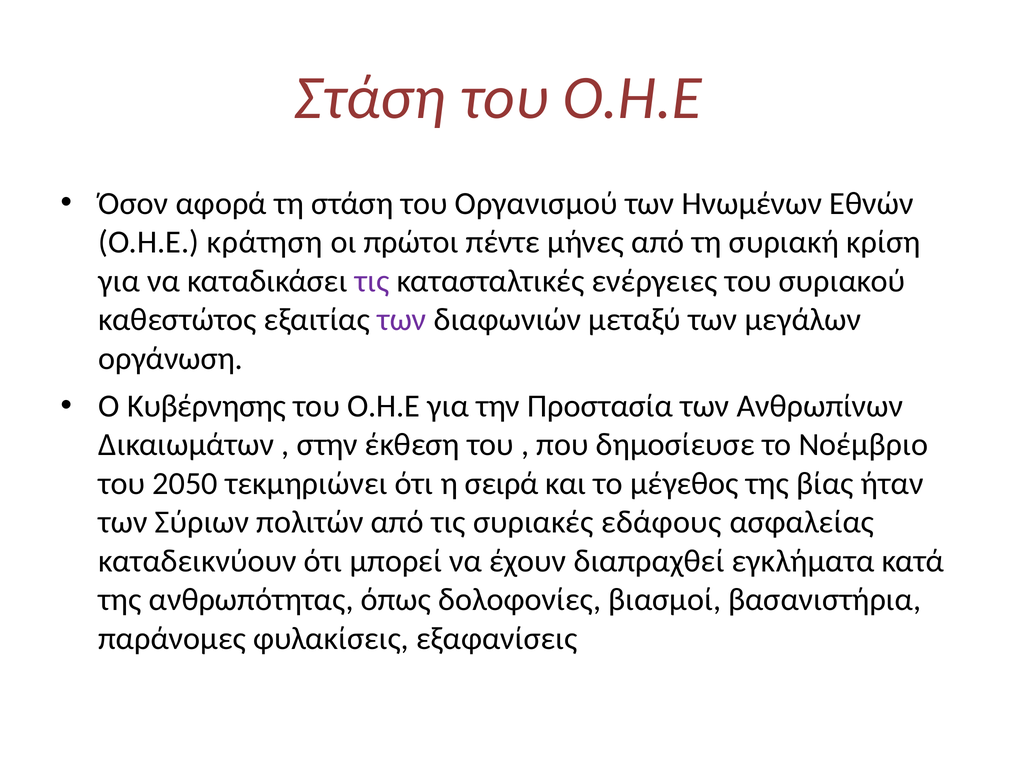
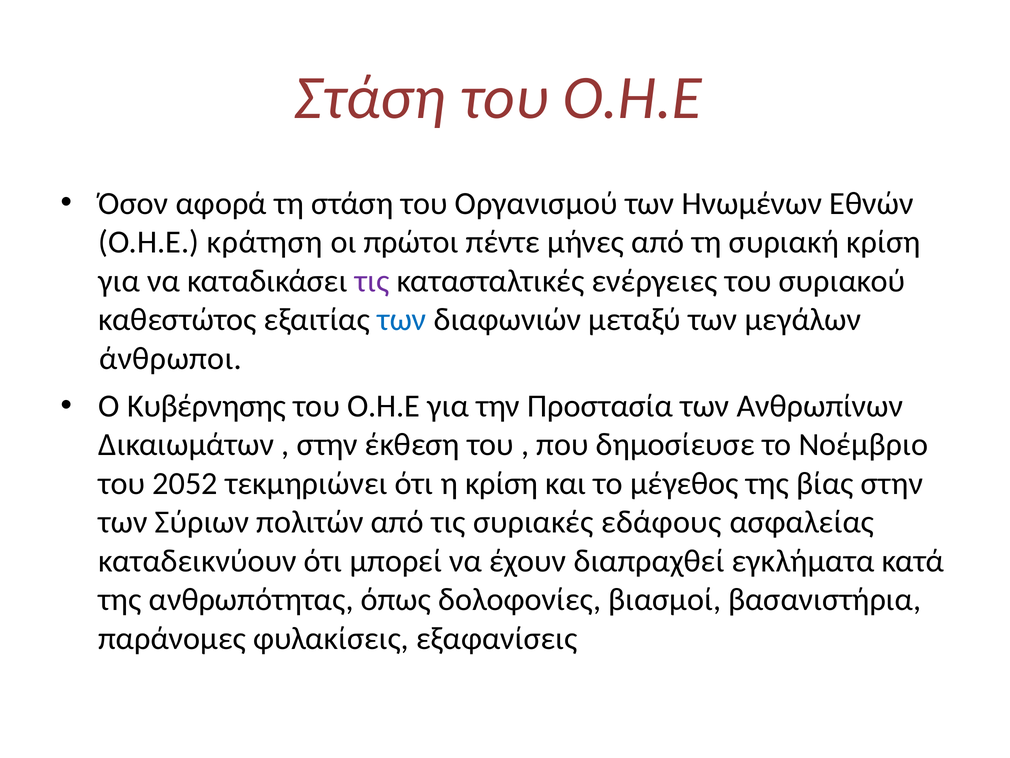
των colour: purple -> blue (402, 319)
οργάνωση: οργάνωση -> άνθρωποι (171, 358)
2050: 2050 -> 2052 (185, 483)
η σειρά: σειρά -> κρίση (502, 483)
βίας ήταν: ήταν -> στην (892, 483)
